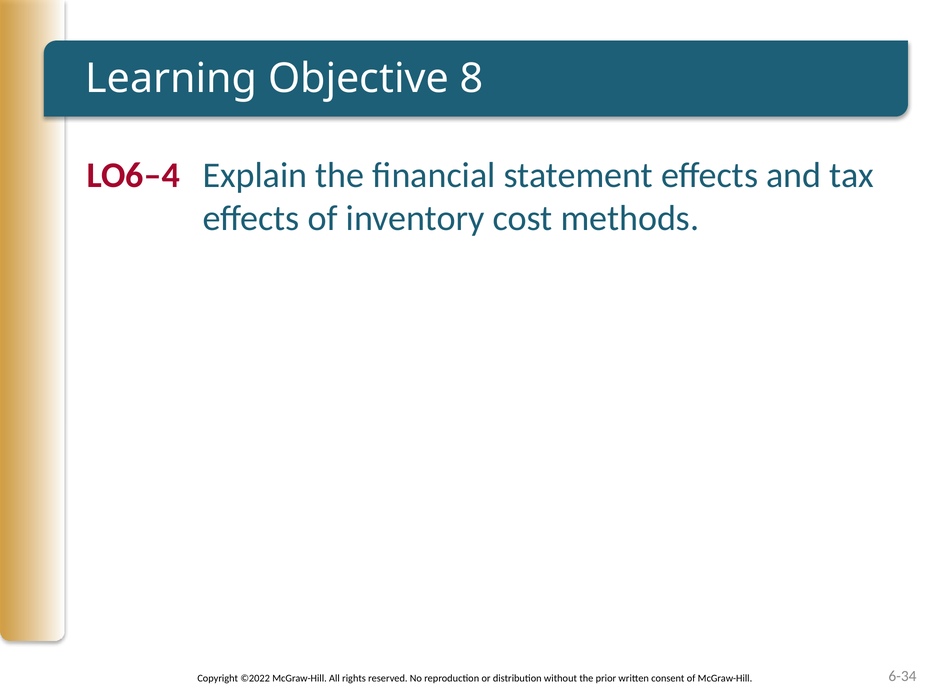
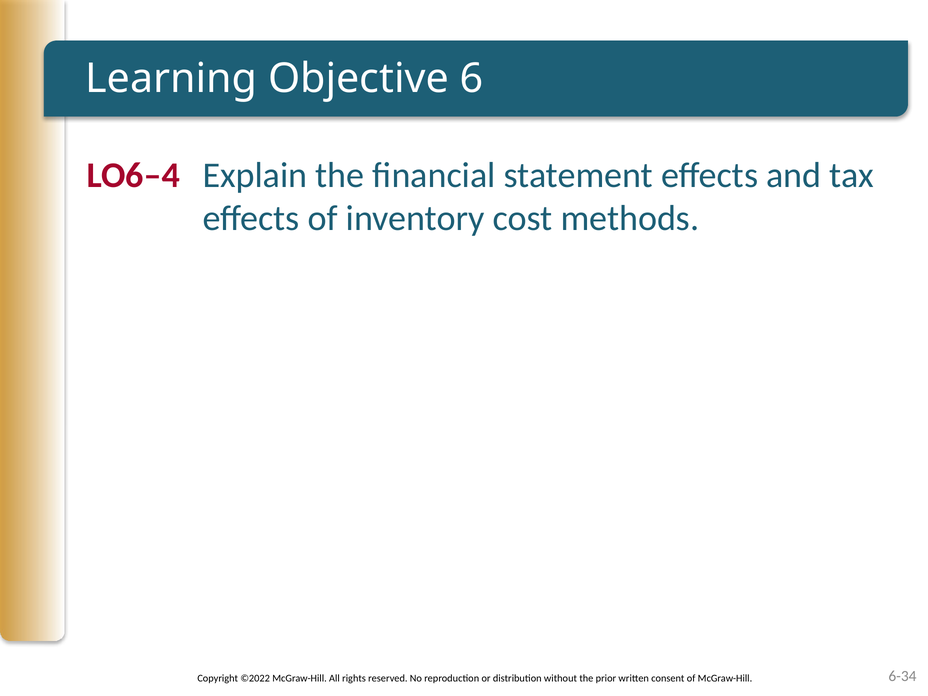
8: 8 -> 6 (472, 78)
